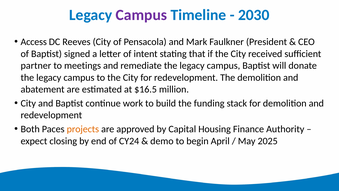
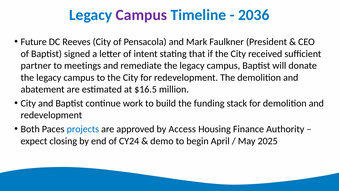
2030: 2030 -> 2036 (254, 15)
Access: Access -> Future (34, 42)
projects colour: orange -> blue (83, 129)
Capital: Capital -> Access (182, 129)
